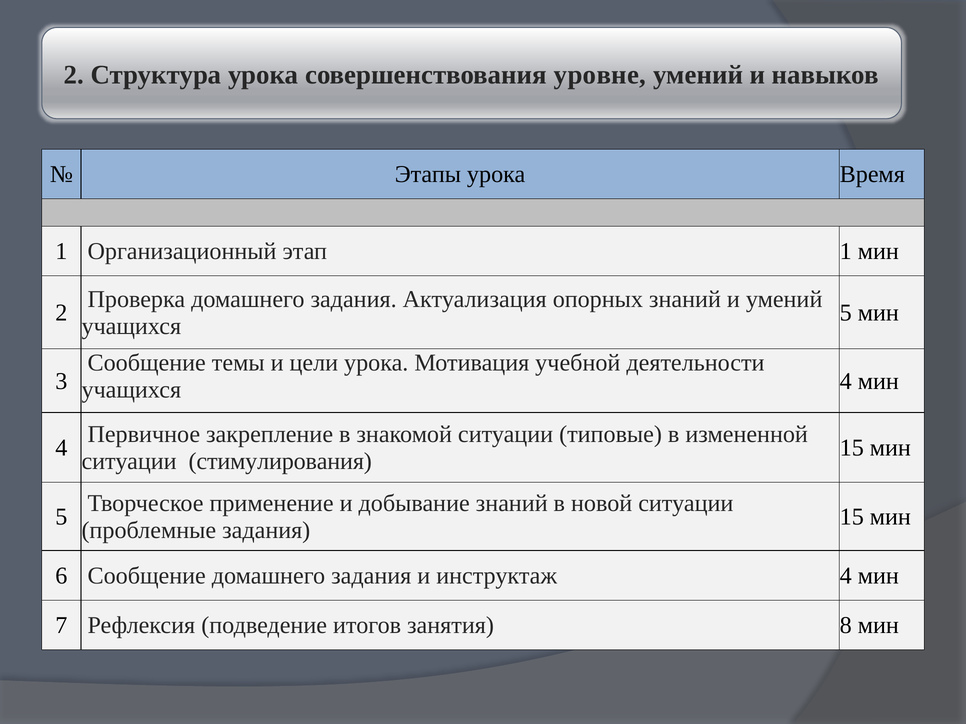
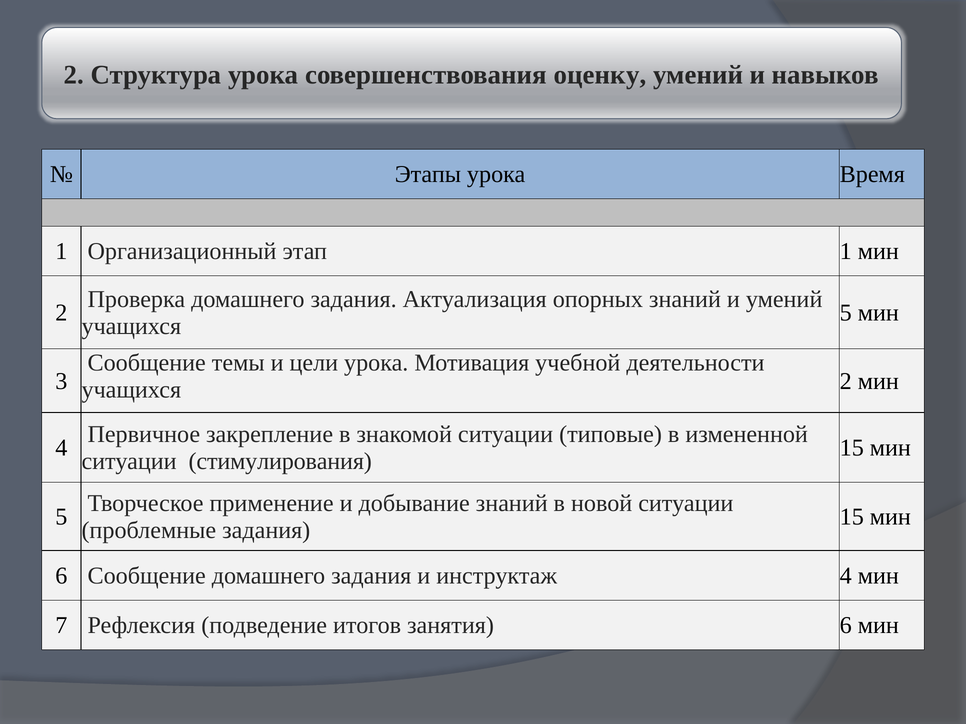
уровне: уровне -> оценку (600, 75)
учащихся 4: 4 -> 2 (846, 381)
занятия 8: 8 -> 6 (846, 626)
